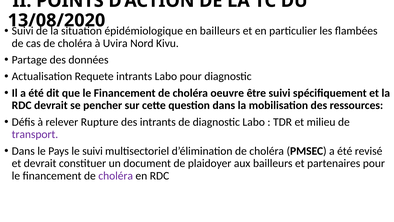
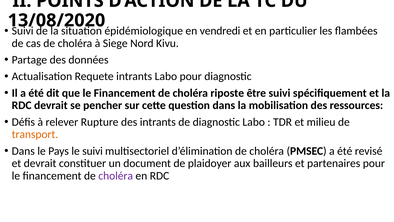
en bailleurs: bailleurs -> vendredi (220, 31)
Uvira: Uvira -> Siege (115, 43)
oeuvre: oeuvre -> riposte (227, 93)
transport colour: purple -> orange (35, 134)
